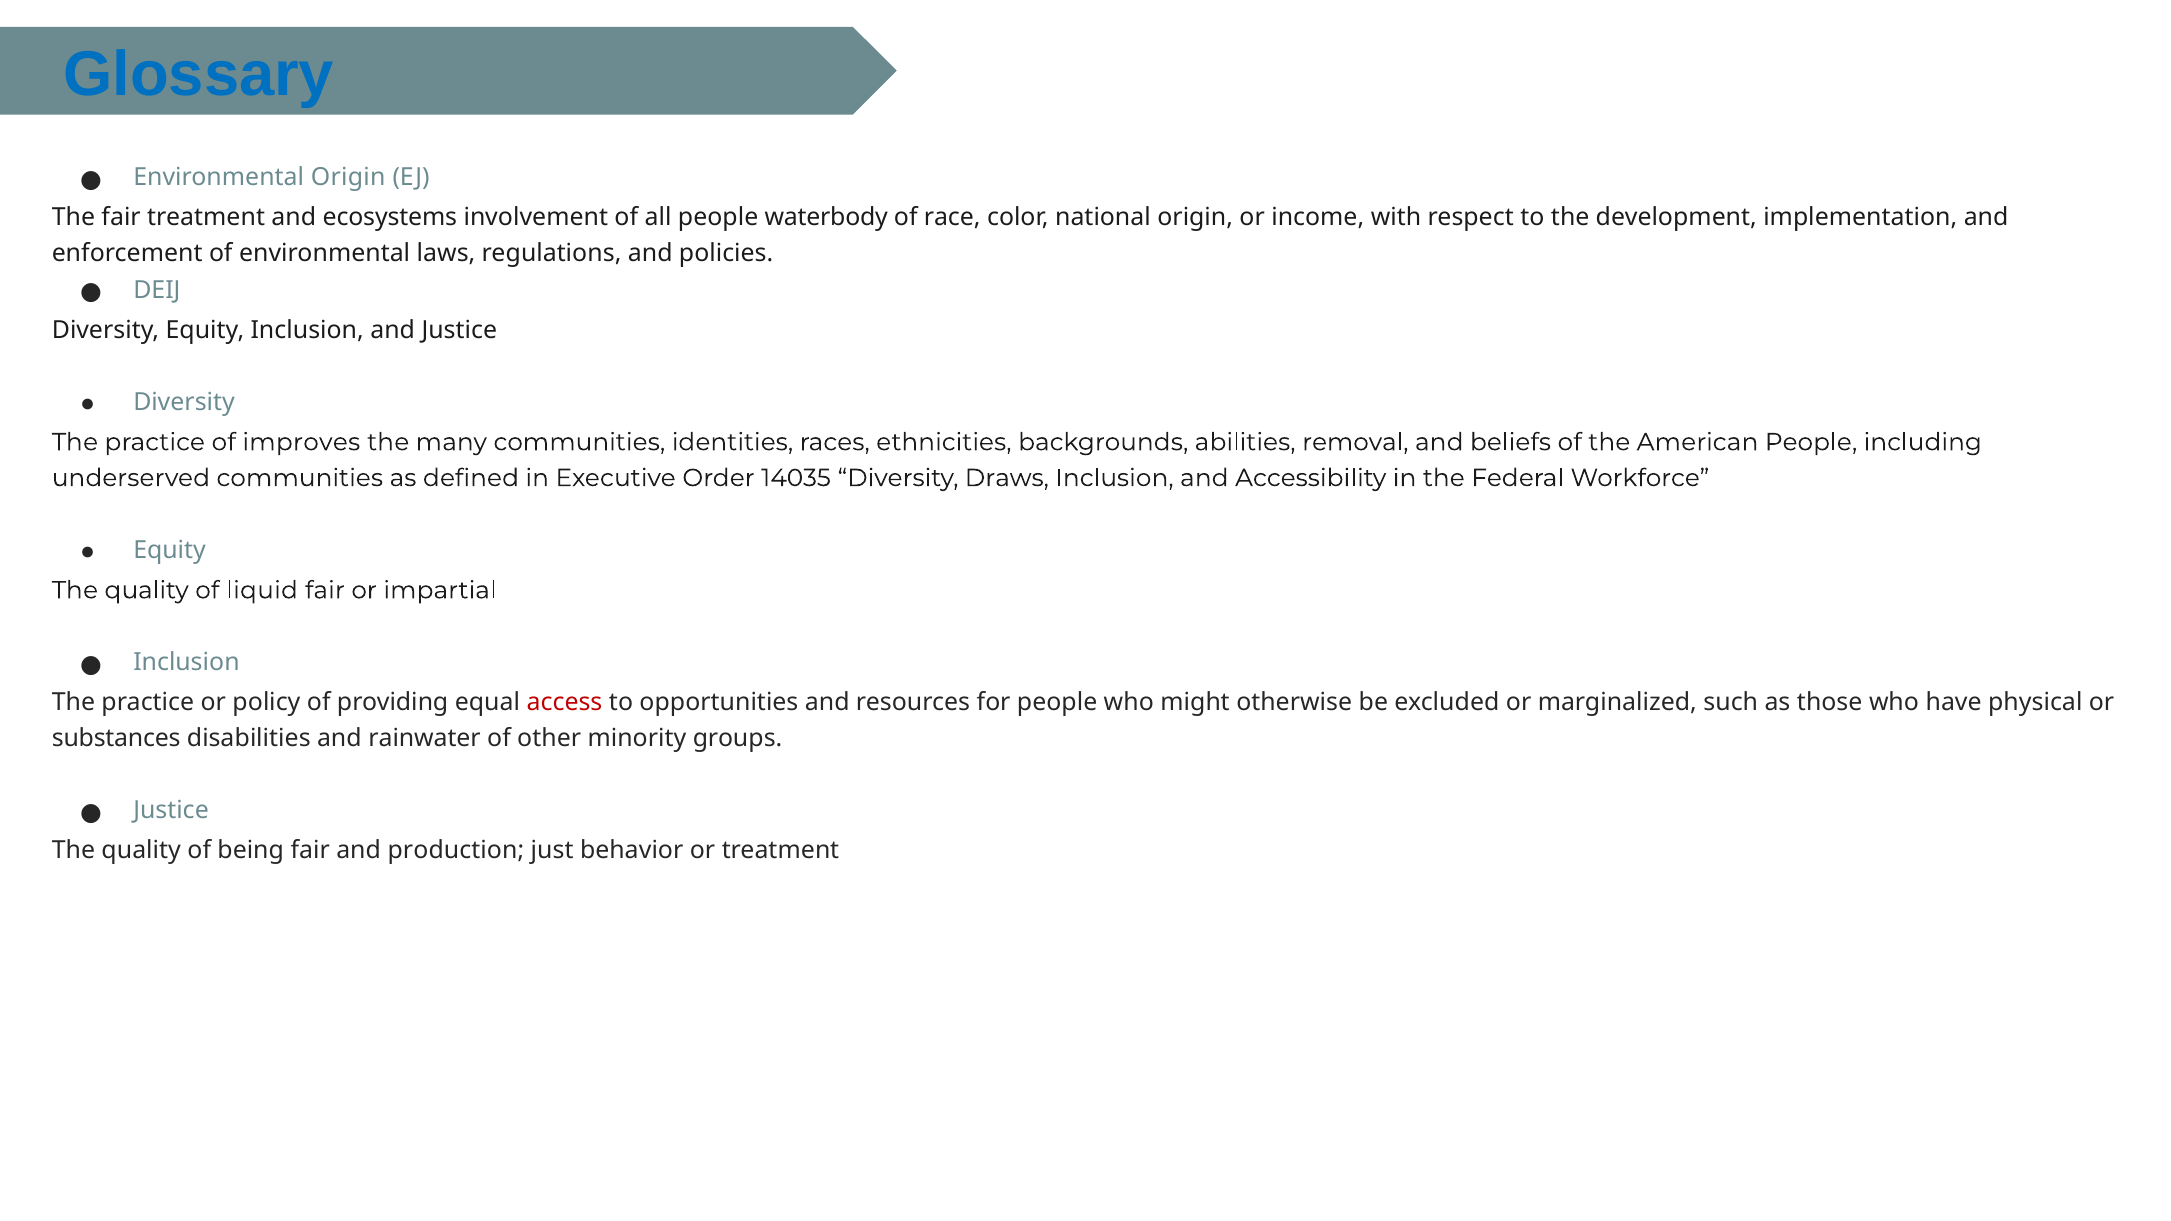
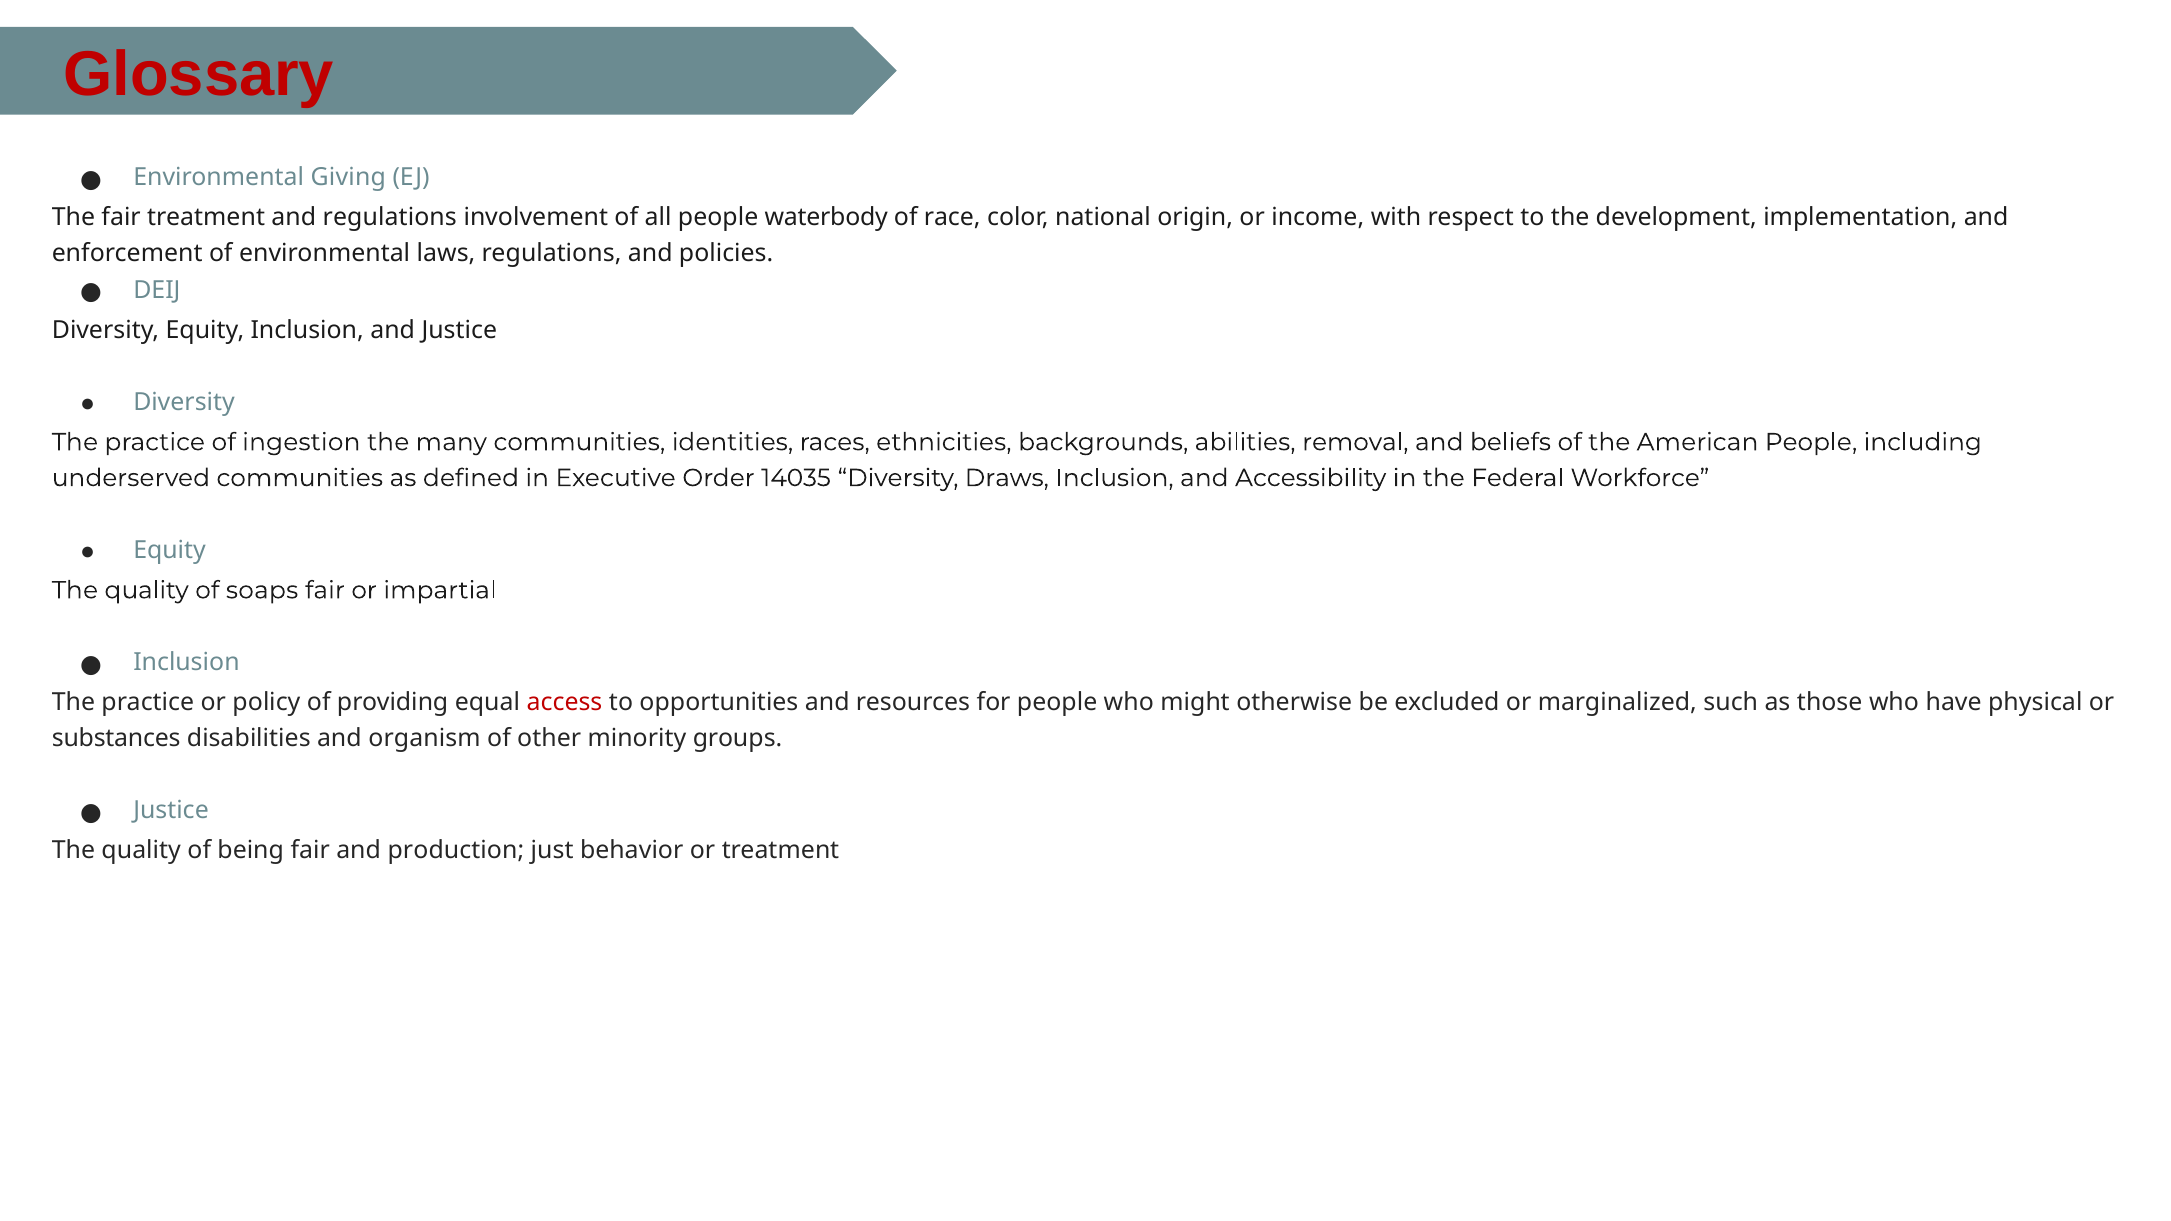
Glossary colour: blue -> red (199, 75)
Environmental Origin: Origin -> Giving (348, 178)
and ecosystems: ecosystems -> regulations (390, 218)
improves: improves -> ingestion (301, 442)
liquid: liquid -> soaps (262, 590)
rainwater: rainwater -> organism (424, 738)
